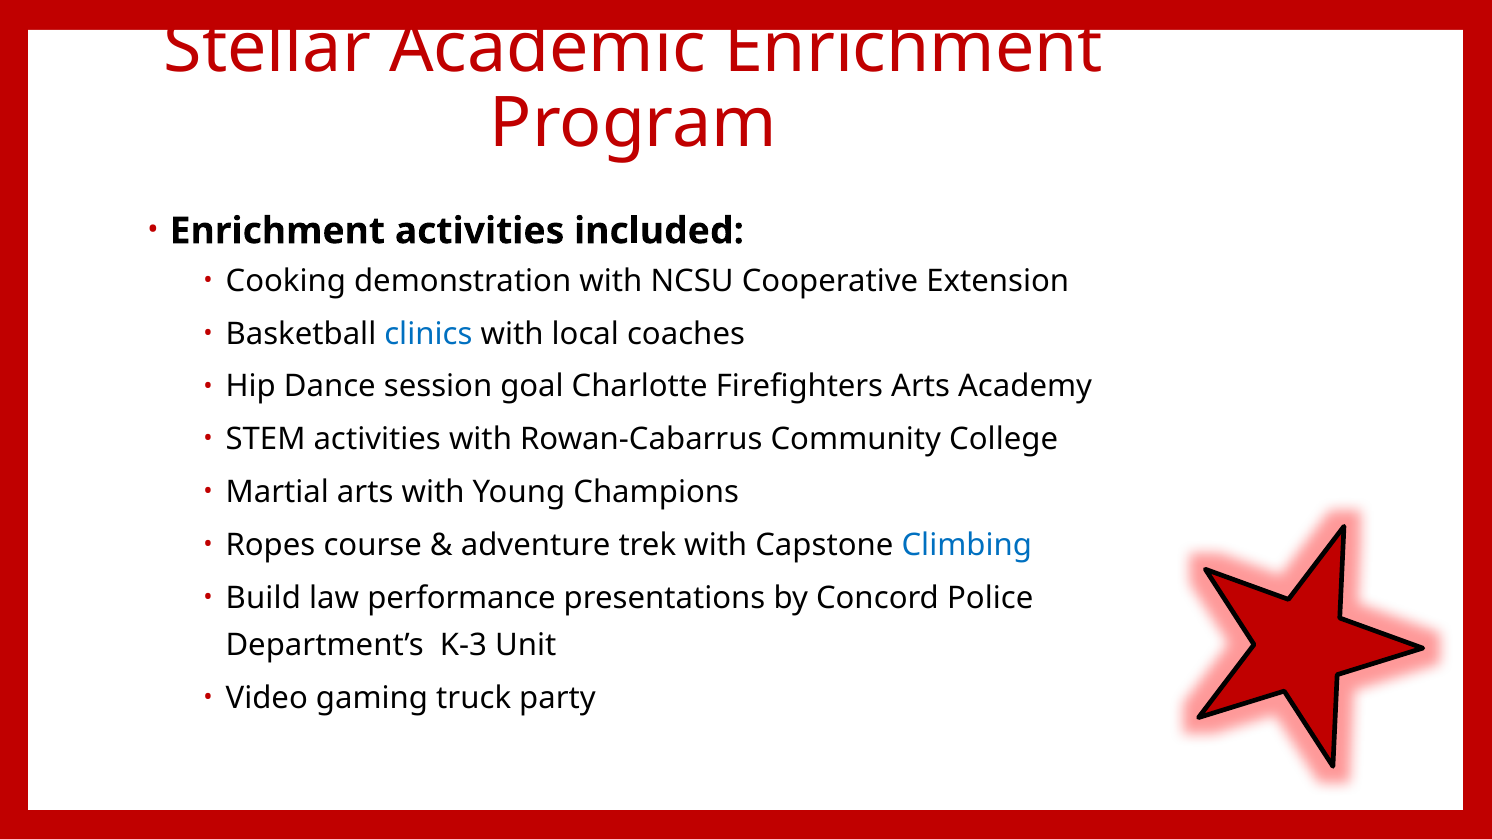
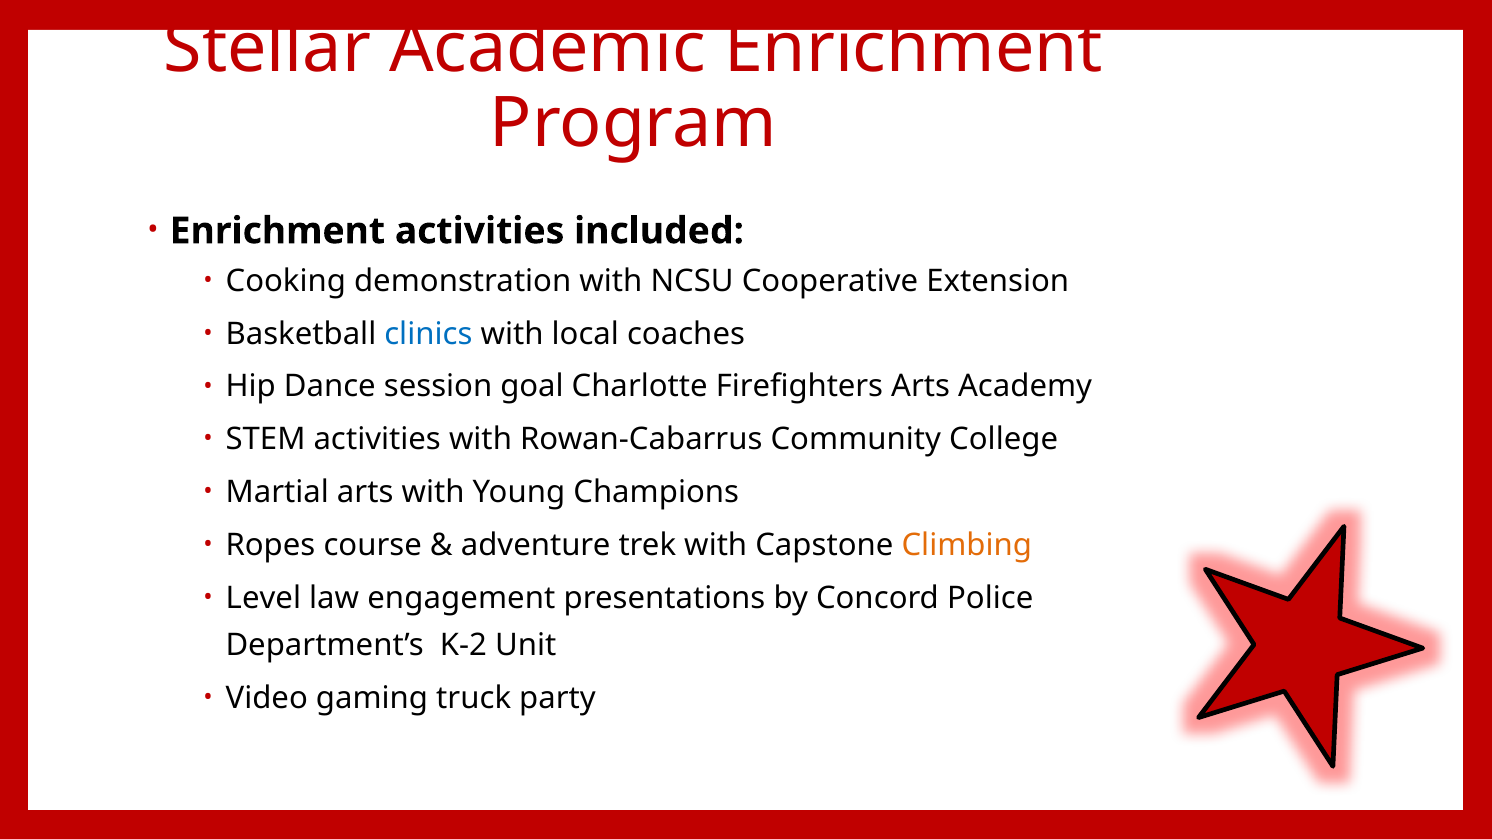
Climbing colour: blue -> orange (967, 546)
Build: Build -> Level (263, 598)
performance: performance -> engagement (461, 598)
K-3: K-3 -> K-2 (463, 645)
